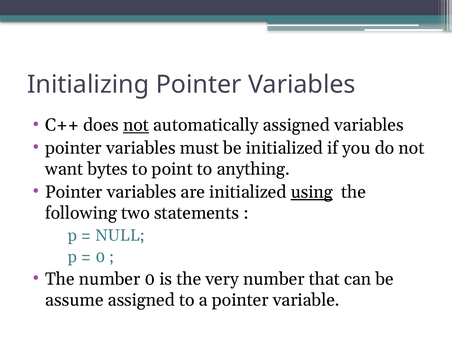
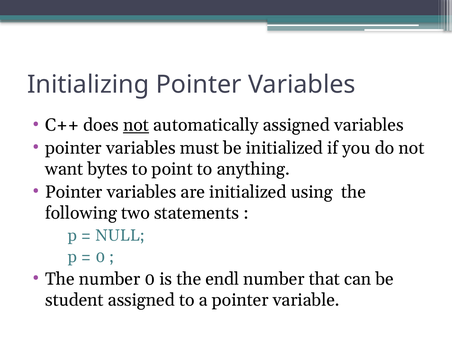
using underline: present -> none (312, 192)
very: very -> endl (222, 279)
assume: assume -> student (74, 300)
